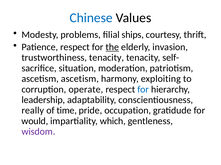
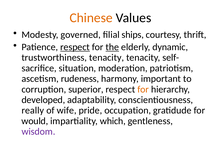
Chinese colour: blue -> orange (91, 18)
problems: problems -> governed (81, 35)
respect underline: none -> present (75, 47)
invasion: invasion -> dynamic (170, 47)
ascetism ascetism: ascetism -> rudeness (80, 79)
exploiting: exploiting -> important (161, 79)
operate: operate -> superior (86, 90)
for colour: blue -> orange (143, 90)
leadership: leadership -> developed (43, 100)
time: time -> wife (67, 111)
